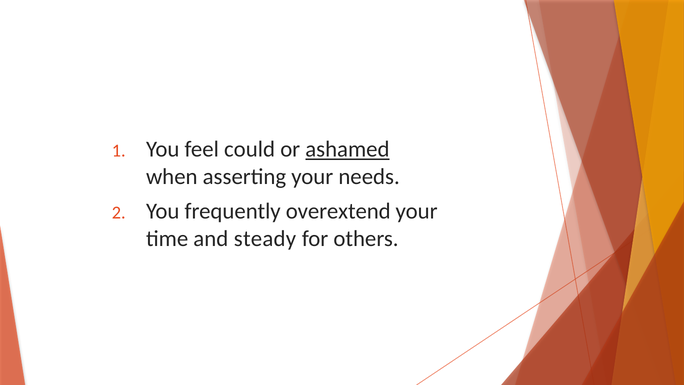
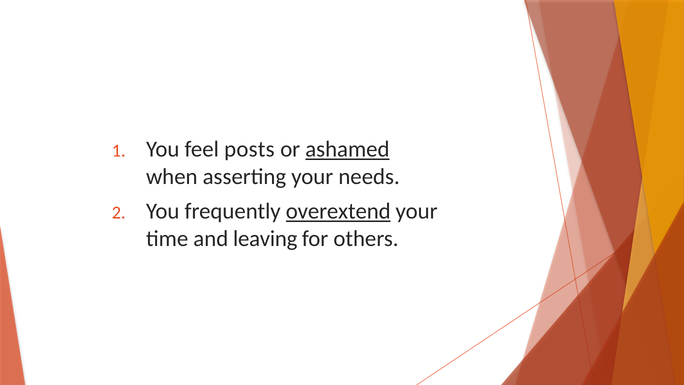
could: could -> posts (249, 149)
overextend underline: none -> present (338, 211)
steady: steady -> leaving (265, 239)
